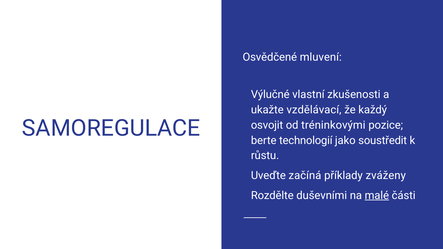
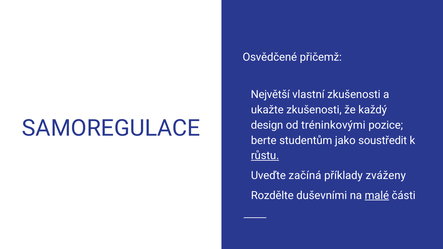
mluvení: mluvení -> přičemž (321, 57)
Výlučné: Výlučné -> Největší (270, 95)
ukažte vzdělávací: vzdělávací -> zkušenosti (314, 110)
osvojit: osvojit -> design (267, 125)
technologií: technologií -> studentům (306, 140)
růstu underline: none -> present (265, 156)
